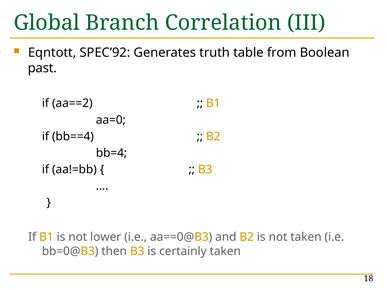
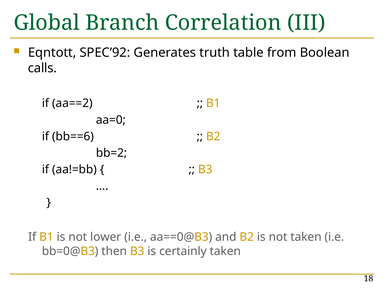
past: past -> calls (42, 68)
bb==4: bb==4 -> bb==6 (73, 137)
bb=4: bb=4 -> bb=2 (111, 153)
